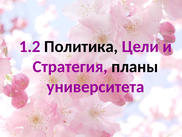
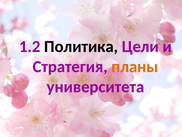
планы colour: black -> orange (135, 66)
